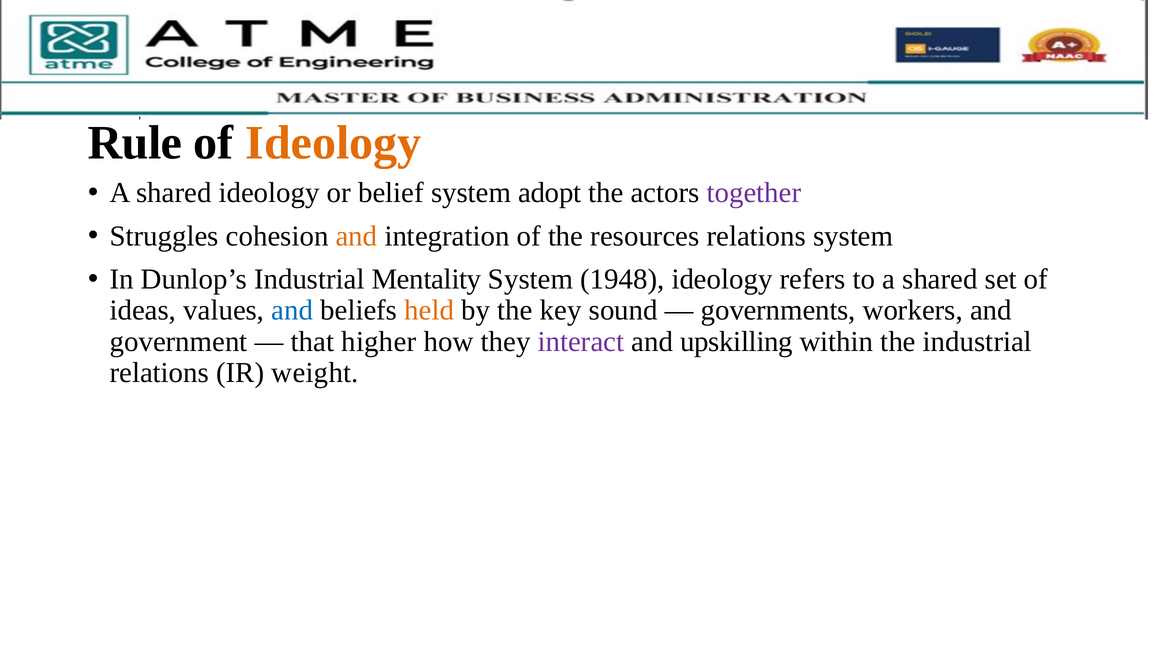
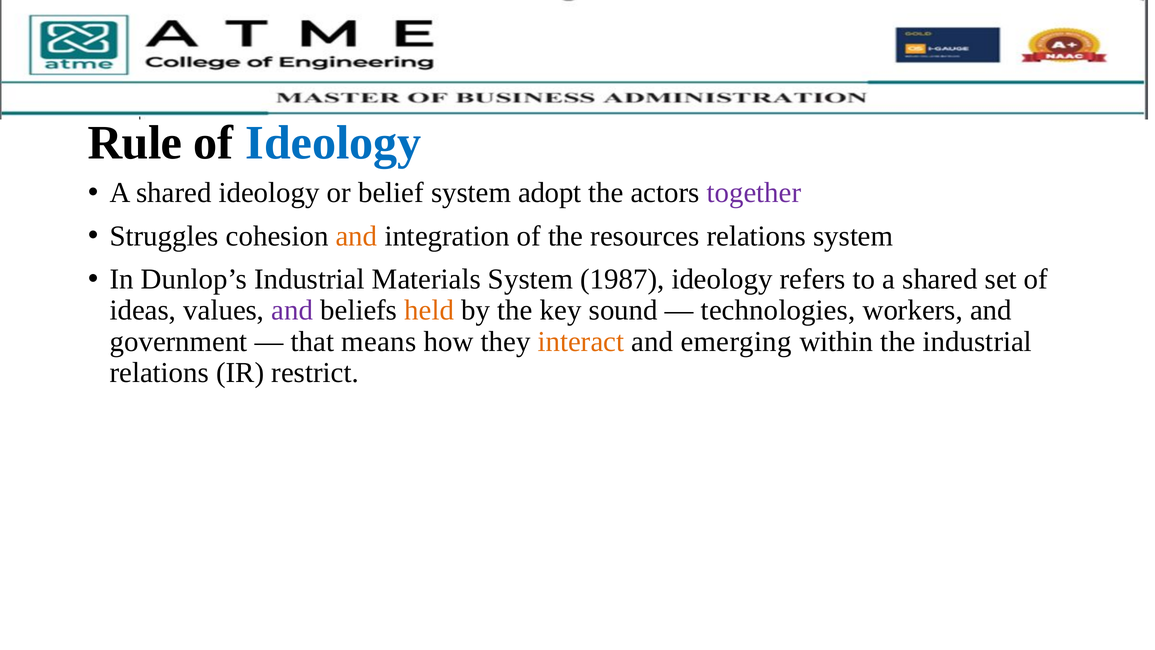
Ideology colour: orange -> blue (333, 143)
Mentality: Mentality -> Materials (426, 279)
1948: 1948 -> 1987 (622, 279)
and colour: blue -> purple (292, 310)
governments: governments -> technologies (778, 310)
higher: higher -> means (379, 341)
interact colour: purple -> orange (581, 341)
upskilling: upskilling -> emerging (736, 341)
weight: weight -> restrict (315, 373)
